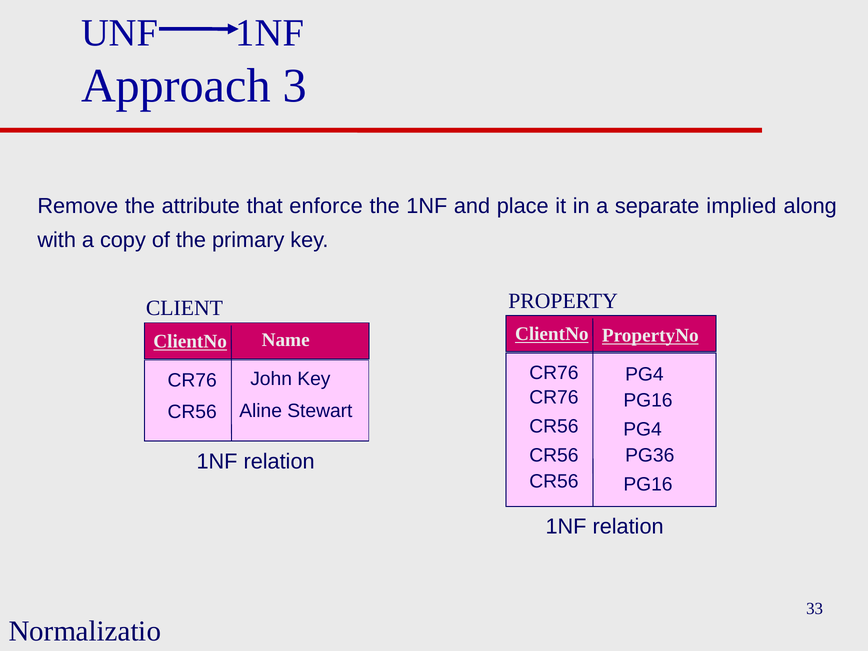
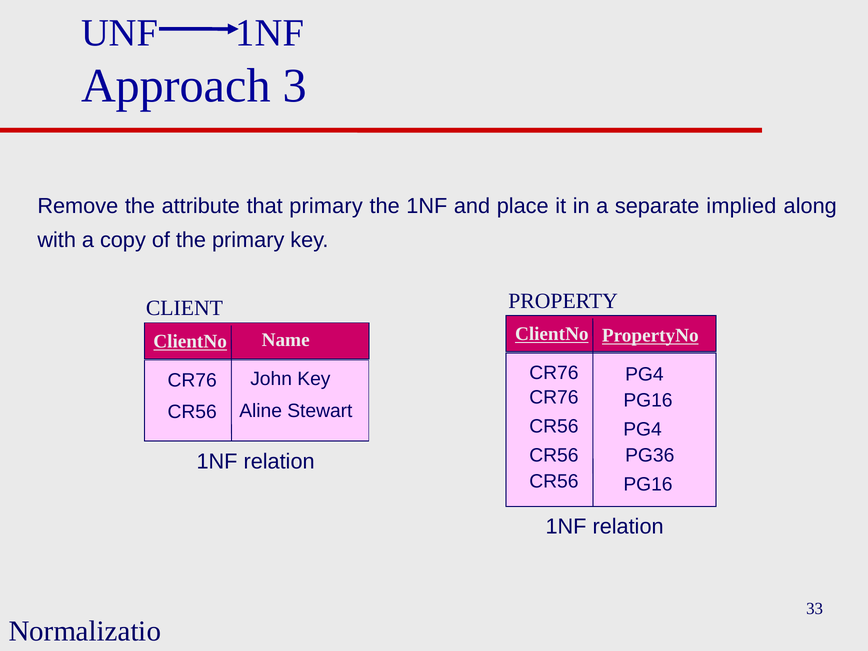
that enforce: enforce -> primary (326, 206)
